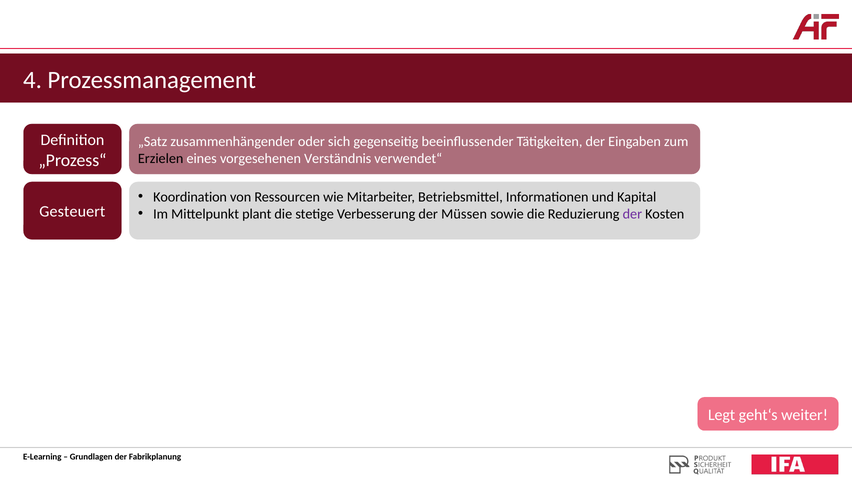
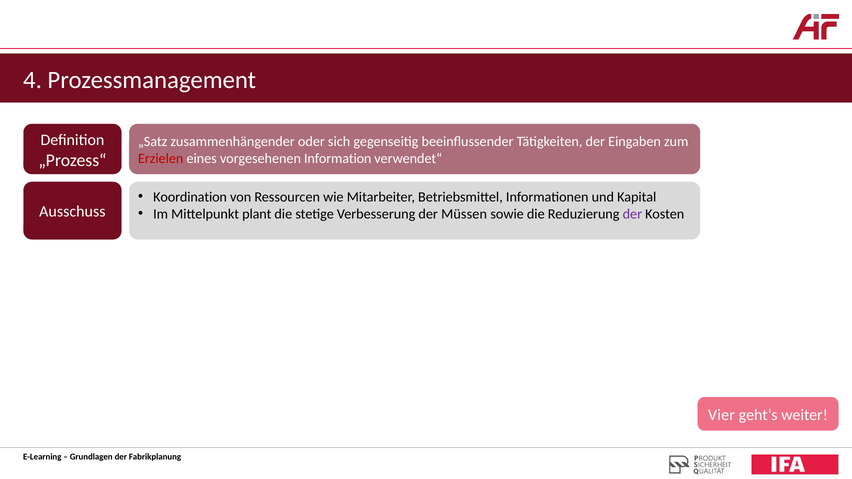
Erzielen colour: black -> red (161, 159)
Verständnis: Verständnis -> Information (338, 159)
Gesteuert: Gesteuert -> Ausschuss (72, 212)
Legt: Legt -> Vier (721, 415)
